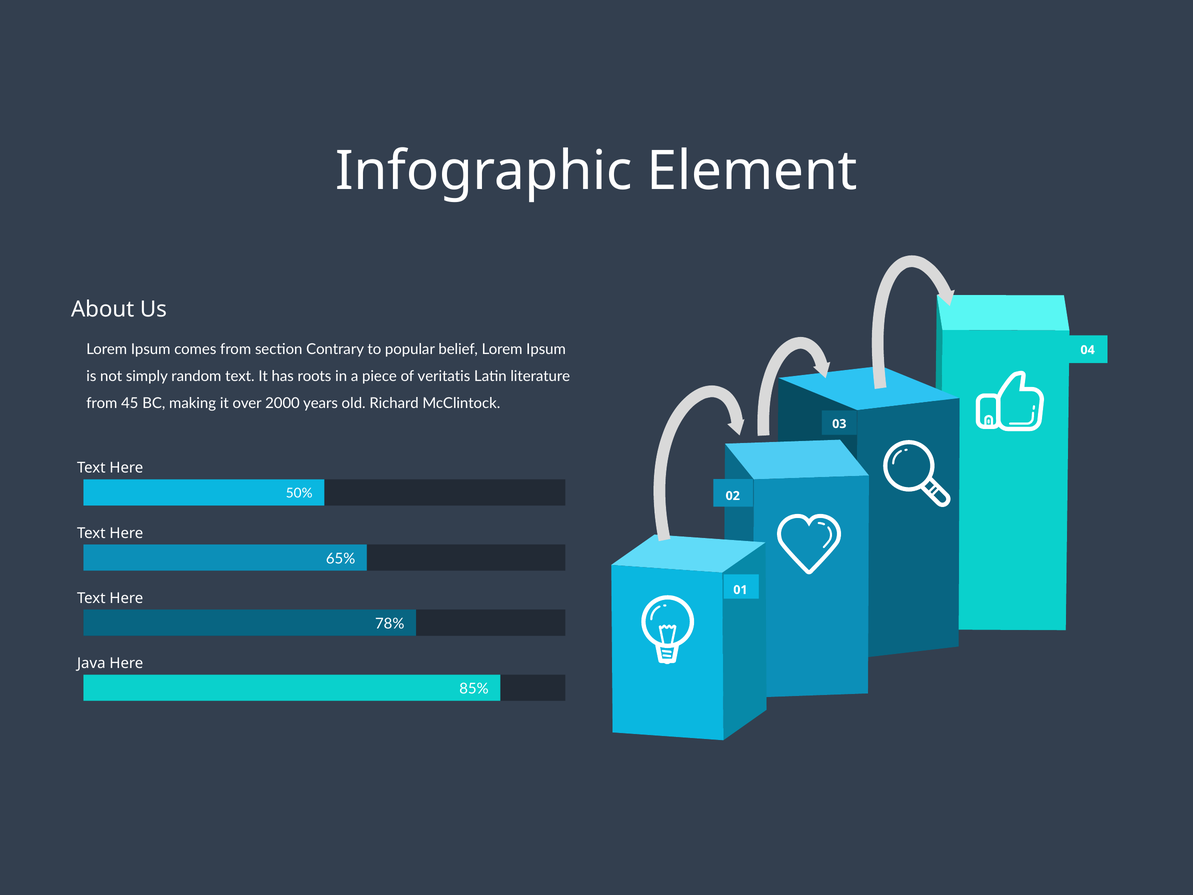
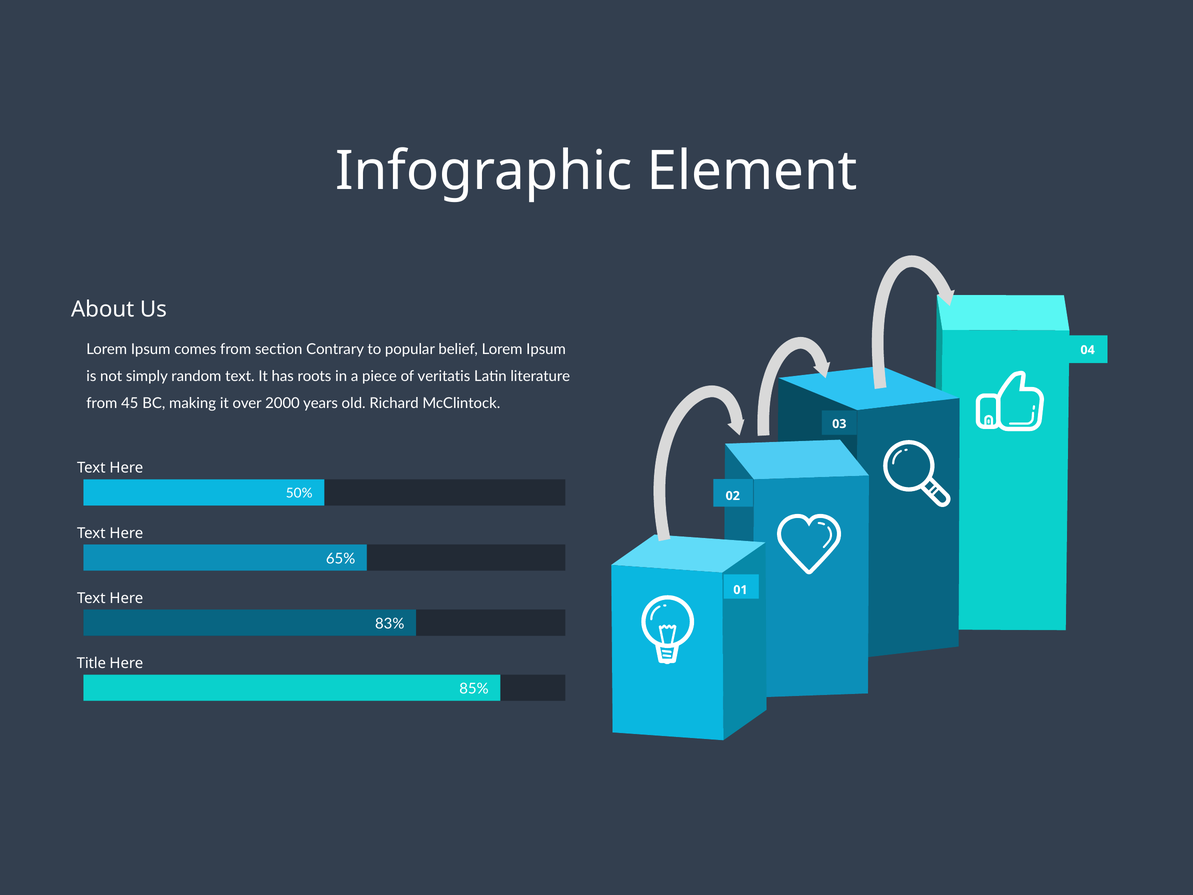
78%: 78% -> 83% (390, 624)
Java: Java -> Title (91, 663)
